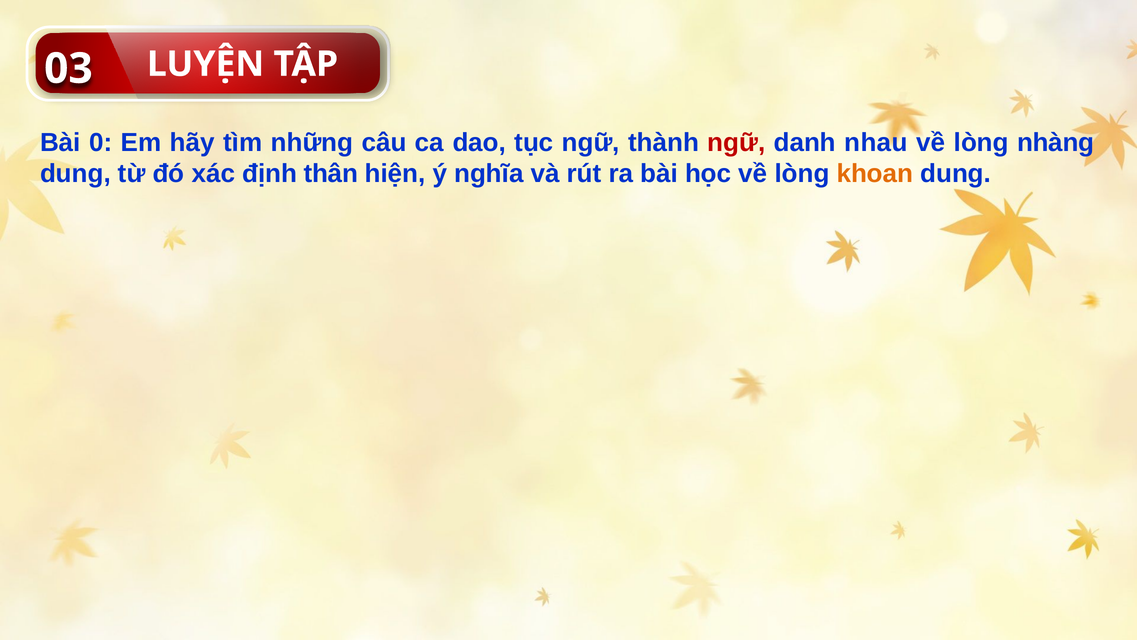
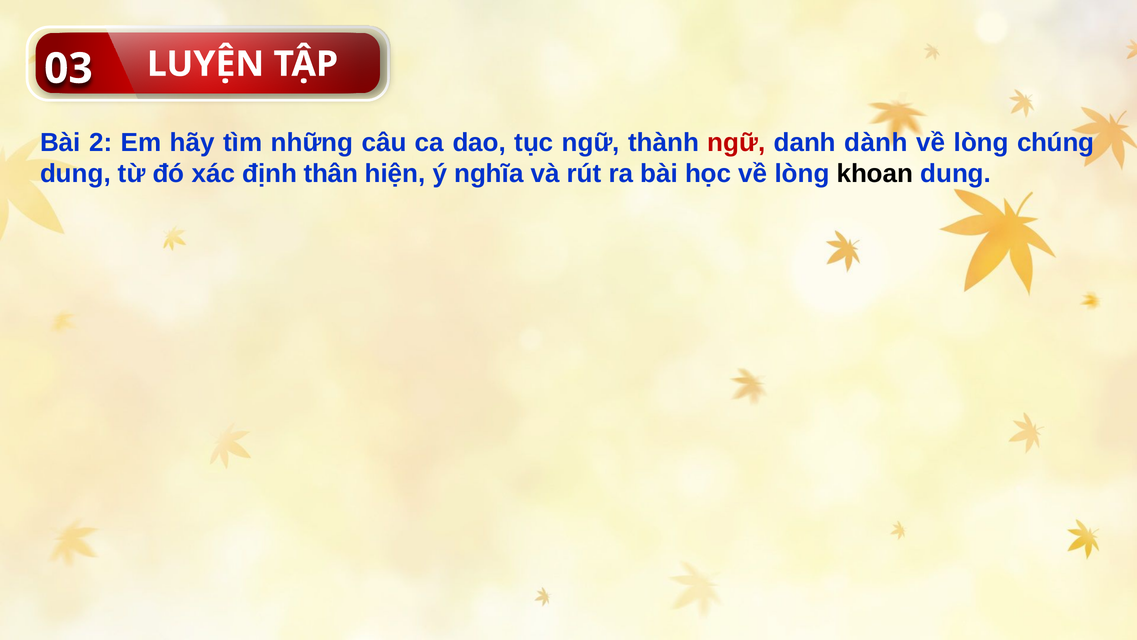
0: 0 -> 2 (101, 142)
nhau: nhau -> dành (876, 142)
nhàng: nhàng -> chúng (1056, 142)
khoan colour: orange -> black (875, 174)
